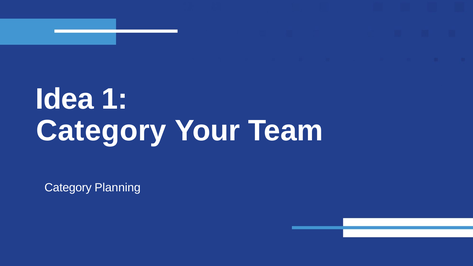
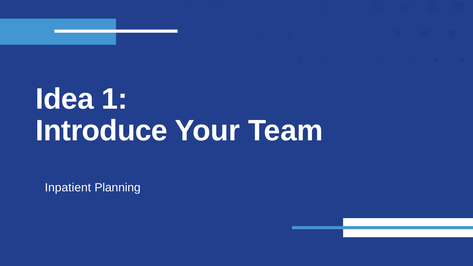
Category: Category -> Introduce (102, 131)
Category: Category -> Inpatient (68, 188)
